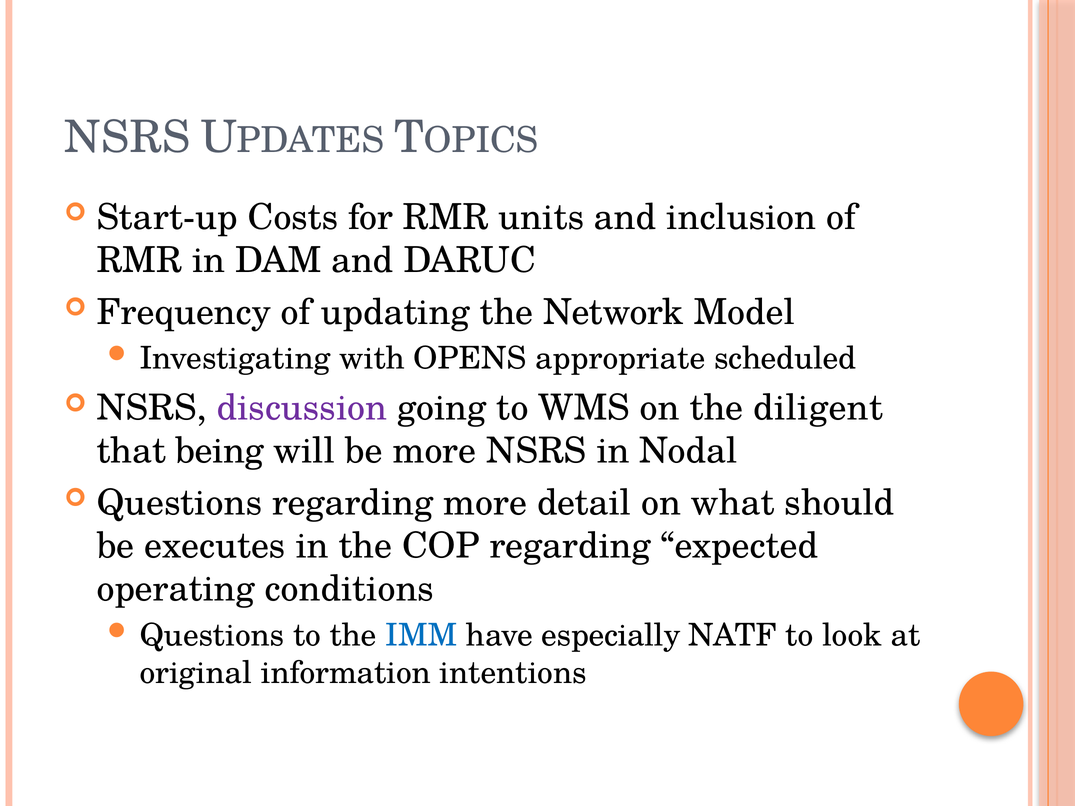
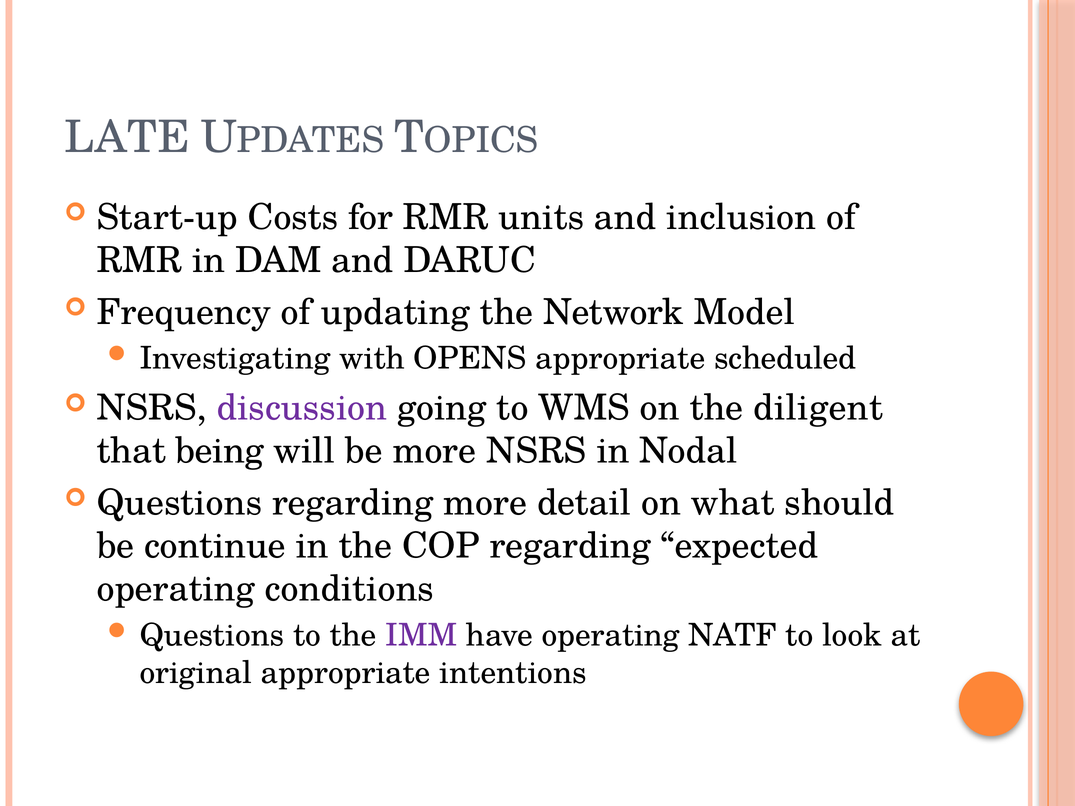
NSRS: NSRS -> LATE (127, 138)
executes: executes -> continue (215, 546)
IMM colour: blue -> purple (421, 635)
have especially: especially -> operating (611, 635)
original information: information -> appropriate (346, 673)
